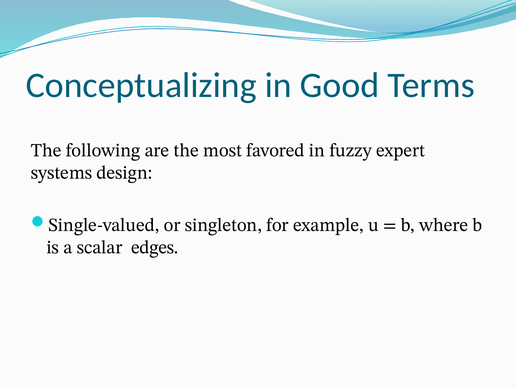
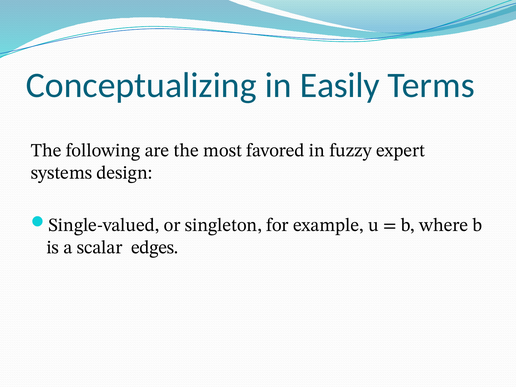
Good: Good -> Easily (340, 85)
